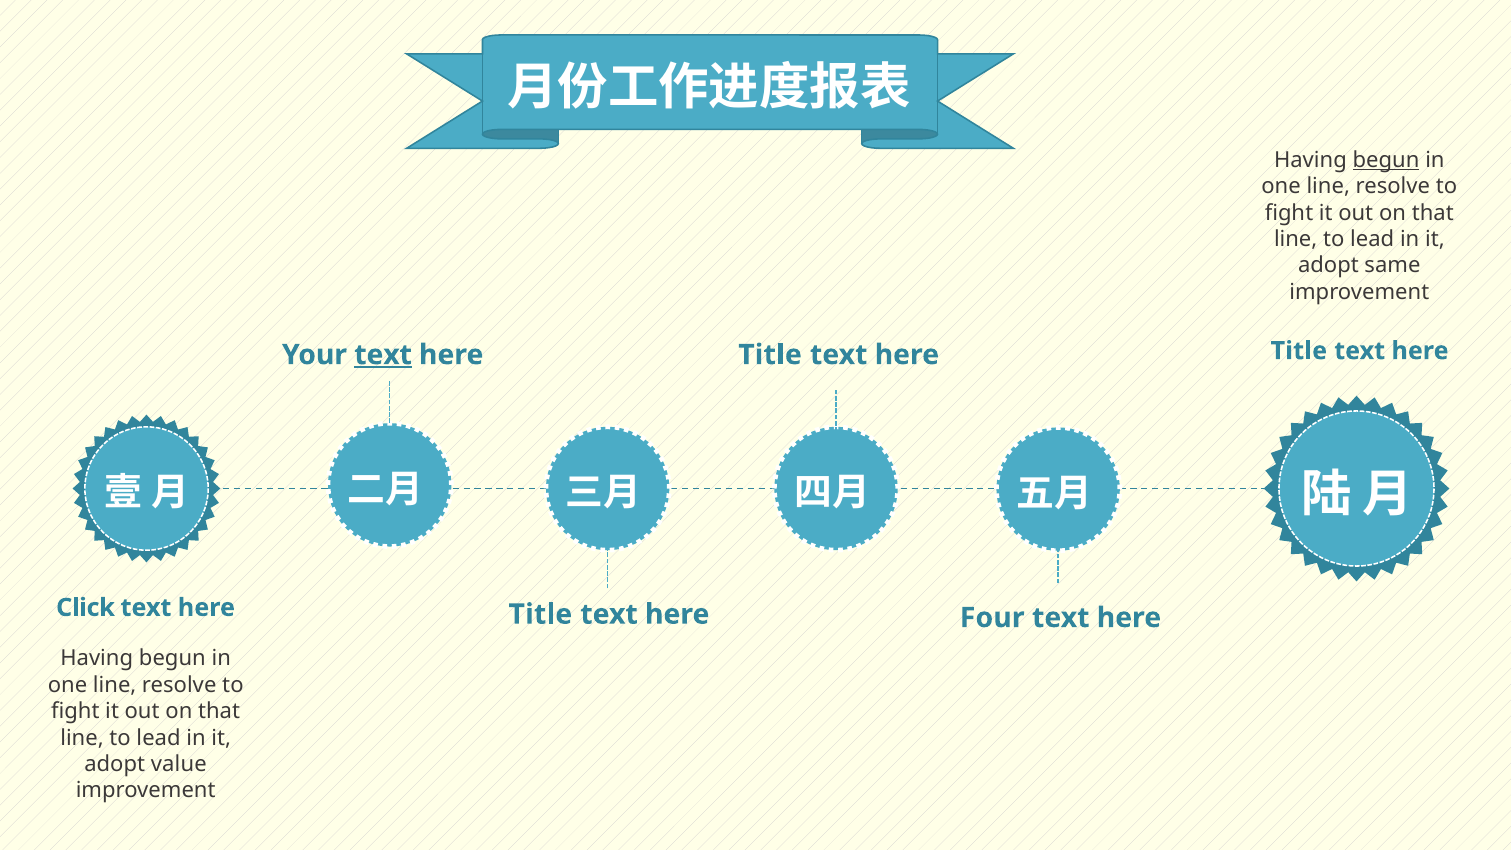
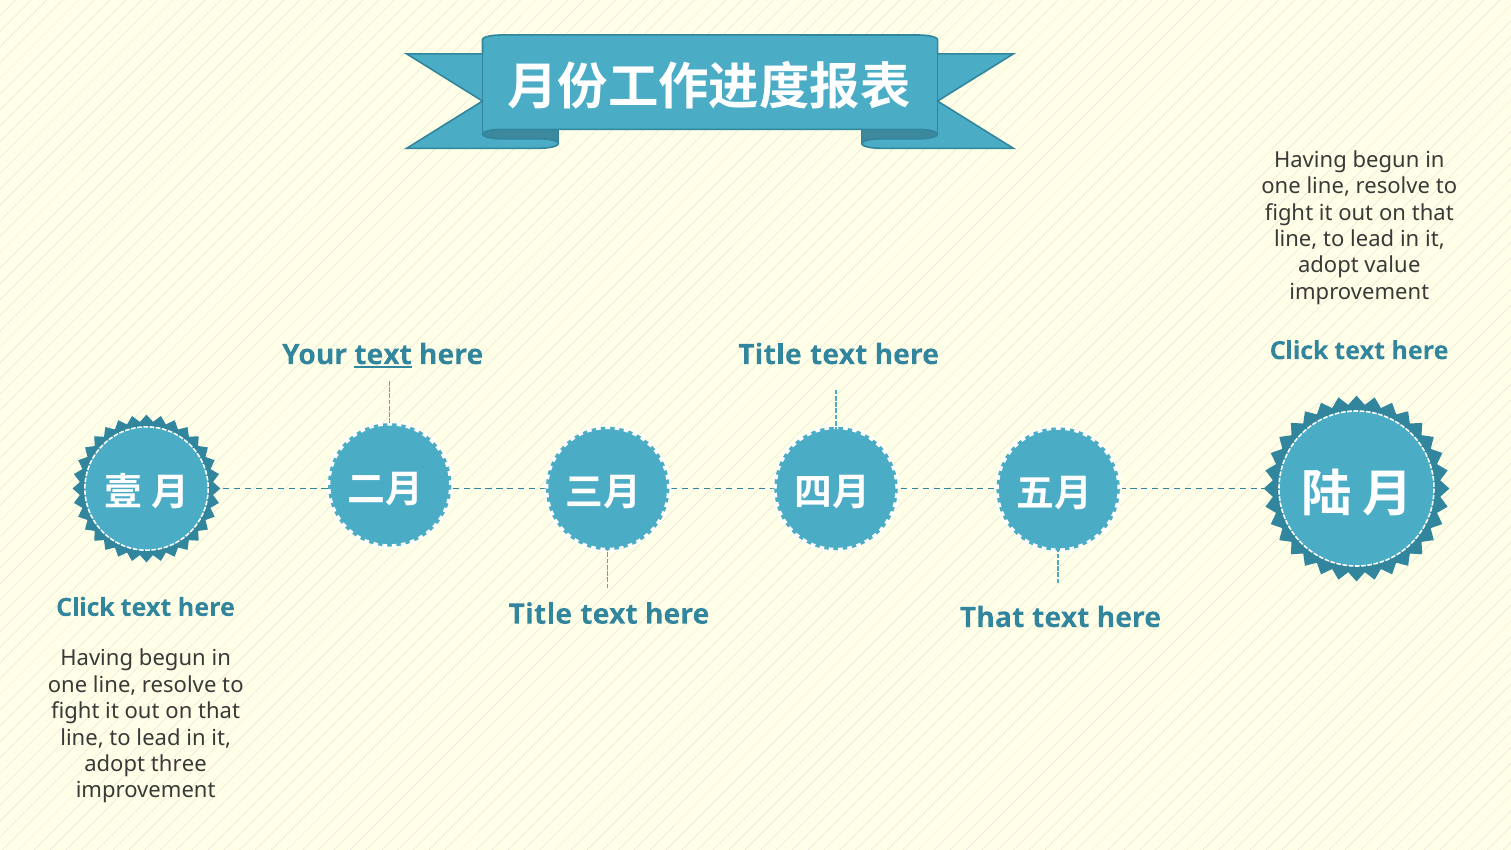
begun underline: present -> none (1386, 160)
same: same -> value (1392, 266)
Title: Title -> Click (1299, 351)
Four: Four -> That (992, 618)
value: value -> three (179, 764)
